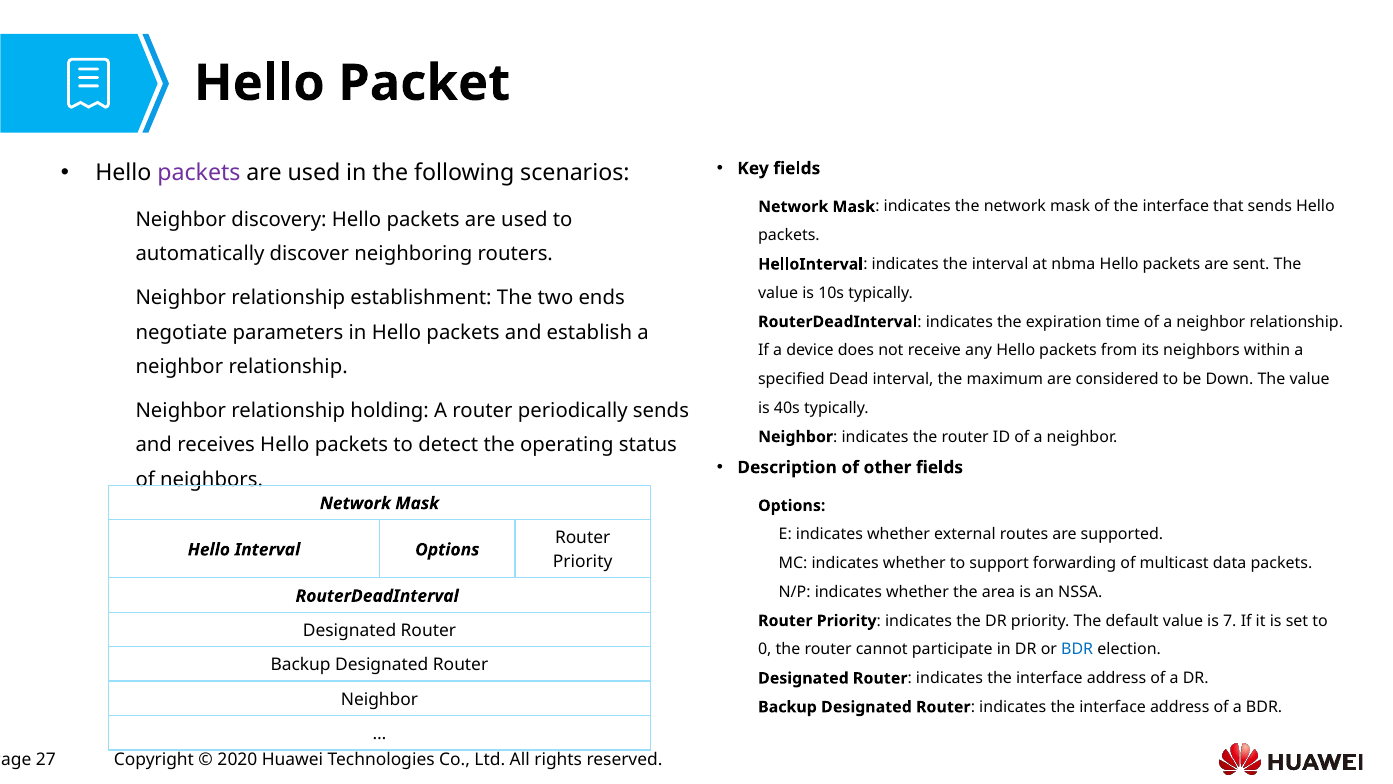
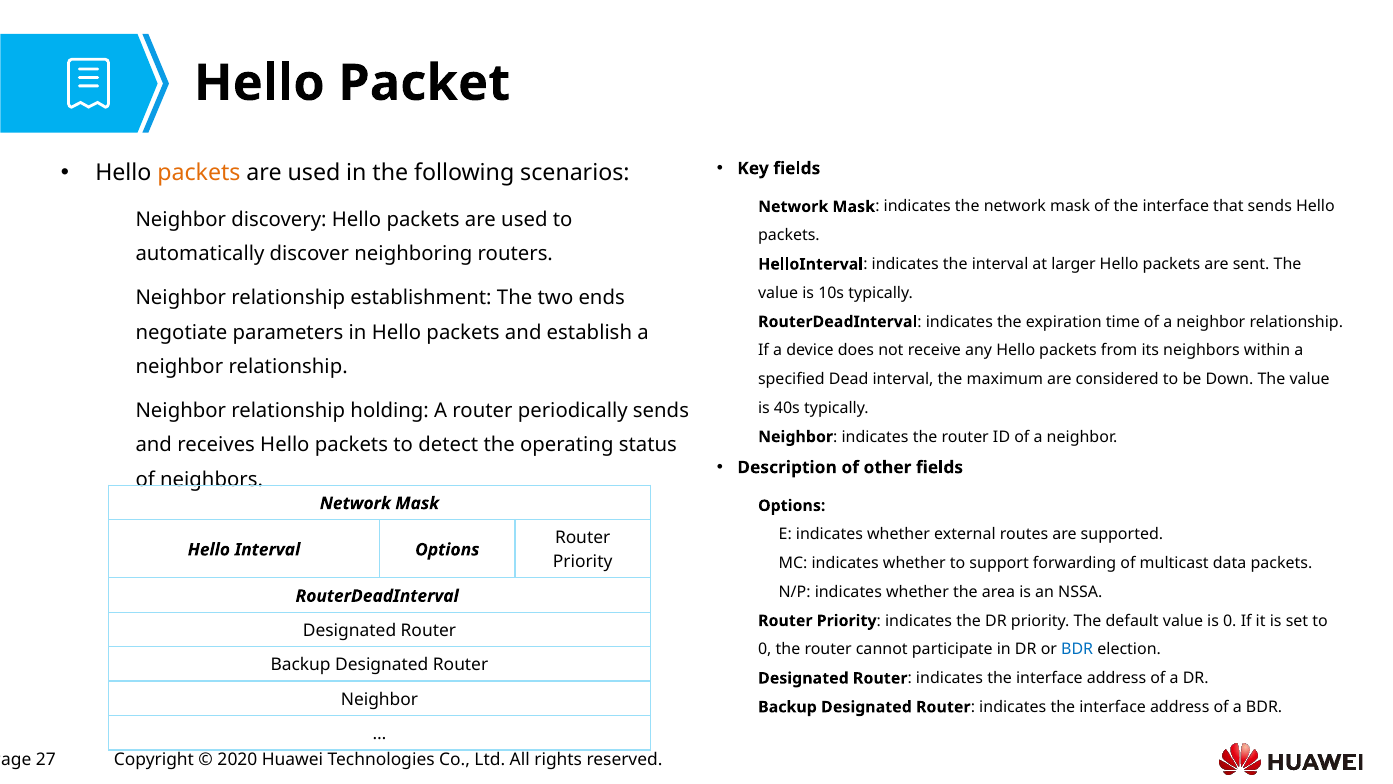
packets colour: purple -> orange (199, 173)
nbma: nbma -> larger (1074, 264)
is 7: 7 -> 0 (1230, 620)
